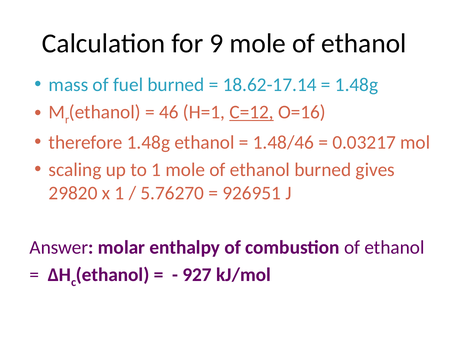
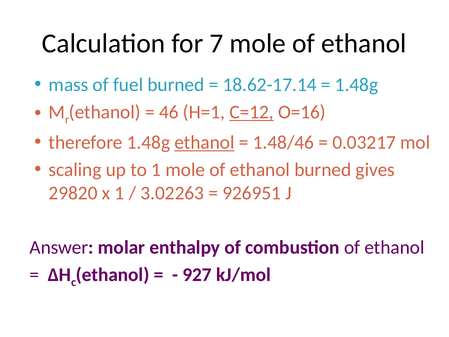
9: 9 -> 7 (216, 43)
ethanol underline: none -> present (204, 142)
5.76270: 5.76270 -> 3.02263 (172, 193)
